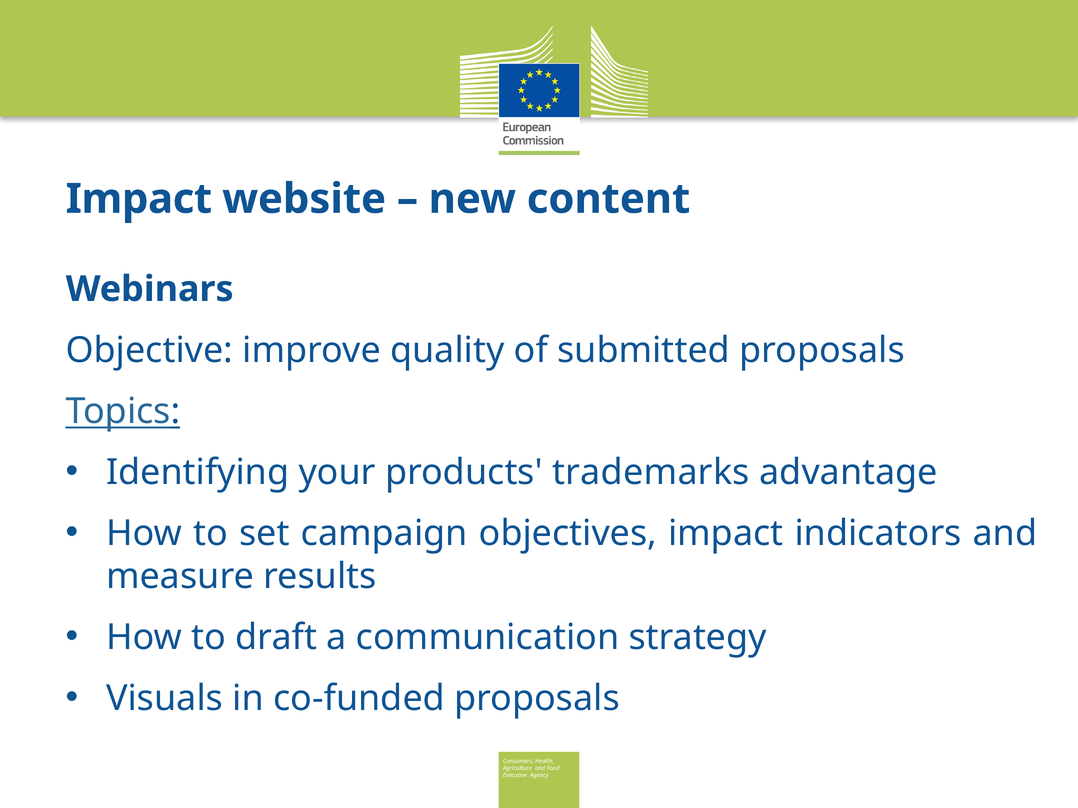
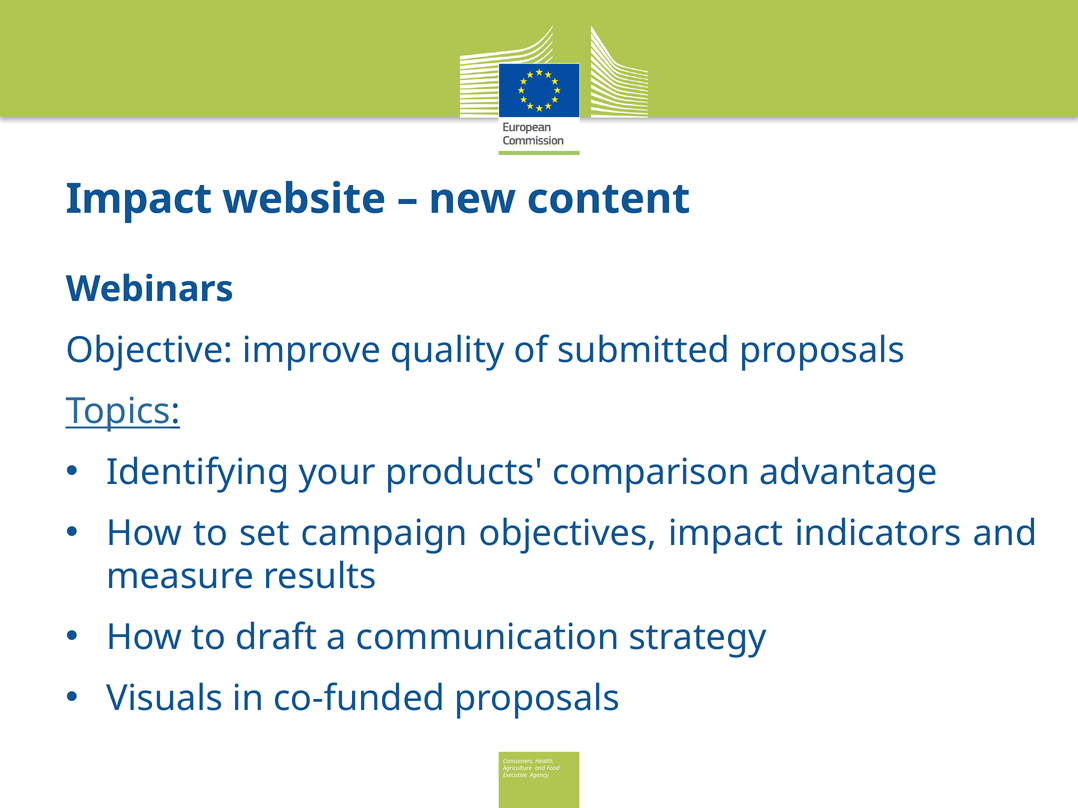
trademarks: trademarks -> comparison (651, 473)
